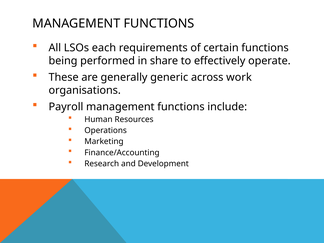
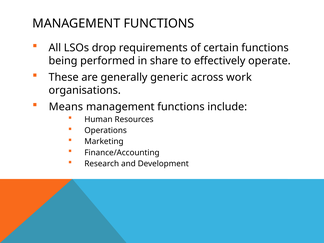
each: each -> drop (104, 48)
Payroll: Payroll -> Means (66, 107)
